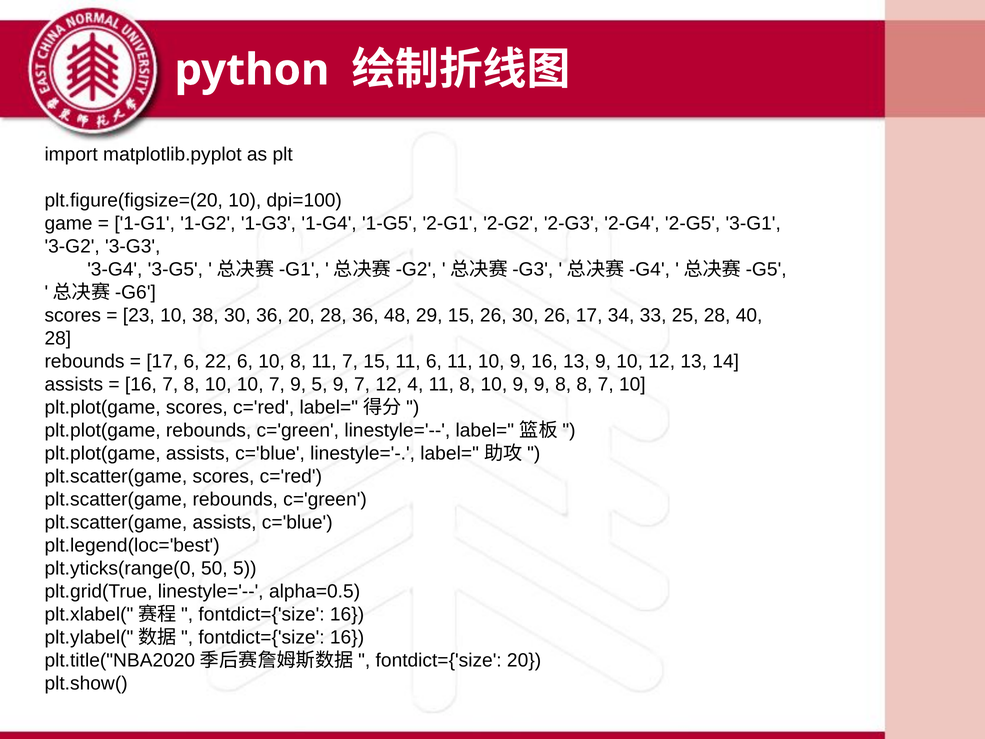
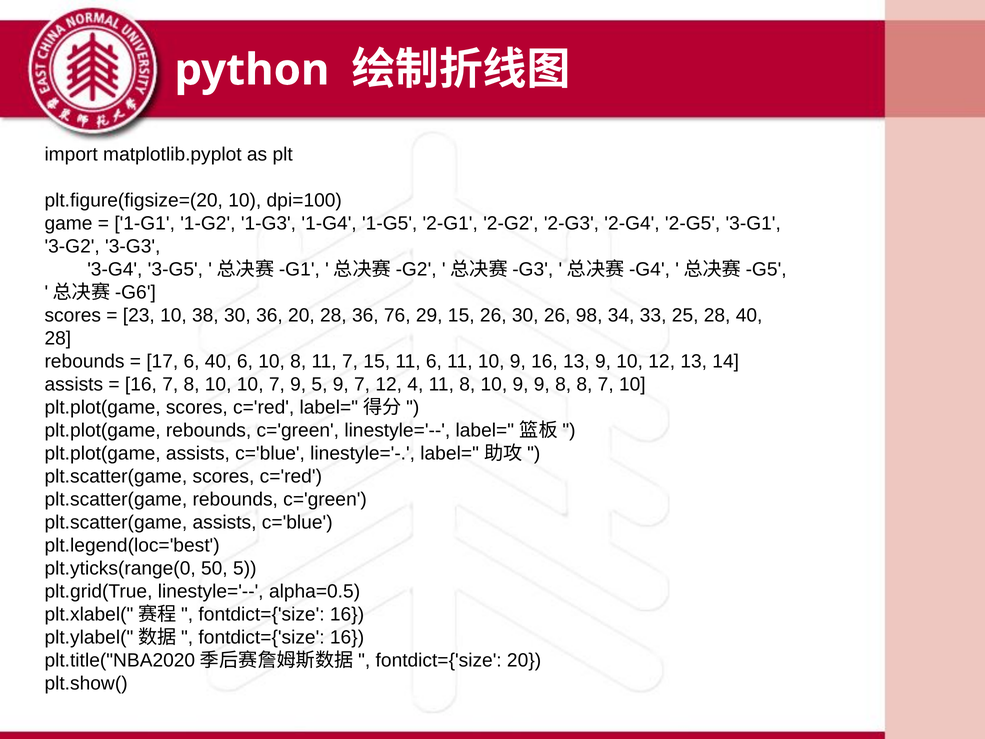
48: 48 -> 76 (397, 315)
26 17: 17 -> 98 (589, 315)
6 22: 22 -> 40 (218, 361)
